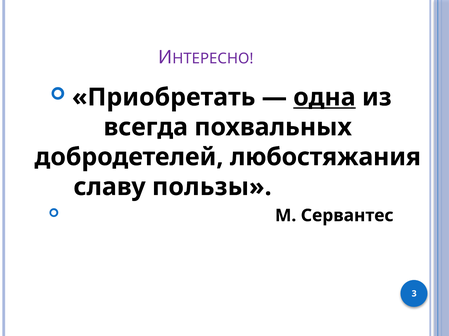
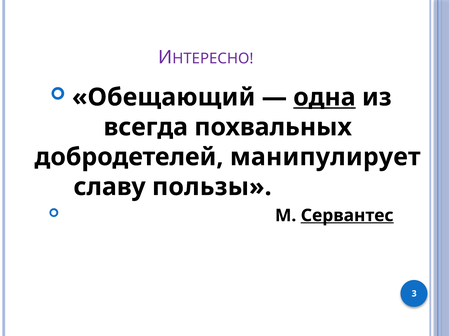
Приобретать: Приобретать -> Обещающий (164, 97)
любостяжания: любостяжания -> манипулирует (325, 157)
Сервантес underline: none -> present (347, 216)
